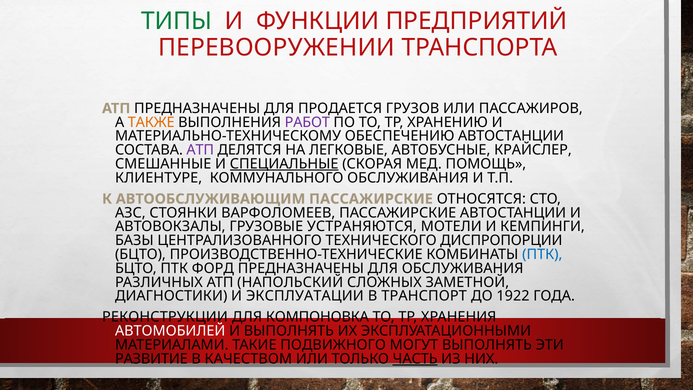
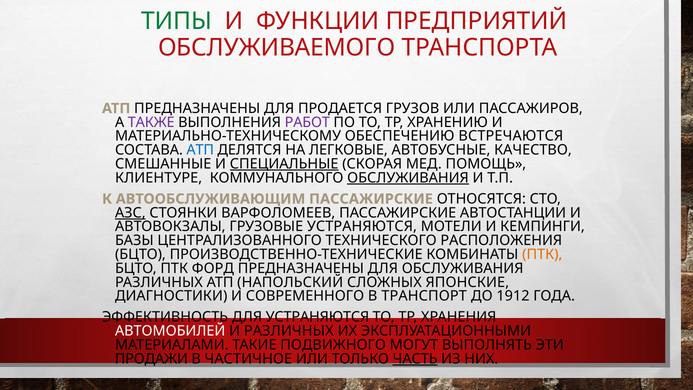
ПЕРЕВООРУЖЕНИИ: ПЕРЕВООРУЖЕНИИ -> ОБСЛУЖИВАЕМОГО (277, 48)
ТАКЖЕ colour: orange -> purple (151, 122)
ОБЕСПЕЧЕНИЮ АВТОСТАНЦИИ: АВТОСТАНЦИИ -> ВСТРЕЧАЮТСЯ (511, 136)
АТП colour: purple -> blue (200, 150)
КРАЙСЛЕР: КРАЙСЛЕР -> КАЧЕСТВО (533, 150)
ОБСЛУЖИВАНИЯ underline: none -> present (408, 178)
АЗС underline: none -> present (130, 213)
ДИСПРОПОРЦИИ: ДИСПРОПОРЦИИ -> РАСПОЛОЖЕНИЯ (501, 240)
ПТК colour: blue -> orange (542, 254)
ЗАМЕТНОЙ: ЗАМЕТНОЙ -> ЯПОНСКИЕ (467, 282)
ЭКСПЛУАТАЦИИ: ЭКСПЛУАТАЦИИ -> СОВРЕМЕННОГО (305, 296)
1922: 1922 -> 1912 (513, 296)
РЕКОНСТРУКЦИИ: РЕКОНСТРУКЦИИ -> ЭФФЕКТИВНОСТЬ (165, 317)
ДЛЯ КОМПОНОВКА: КОМПОНОВКА -> УСТРАНЯЮТСЯ (317, 317)
И ВЫПОЛНЯТЬ: ВЫПОЛНЯТЬ -> РАЗЛИЧНЫХ (289, 331)
РАЗВИТИЕ: РАЗВИТИЕ -> ПРОДАЖИ (151, 359)
КАЧЕСТВОМ: КАЧЕСТВОМ -> ЧАСТИЧНОЕ (248, 359)
